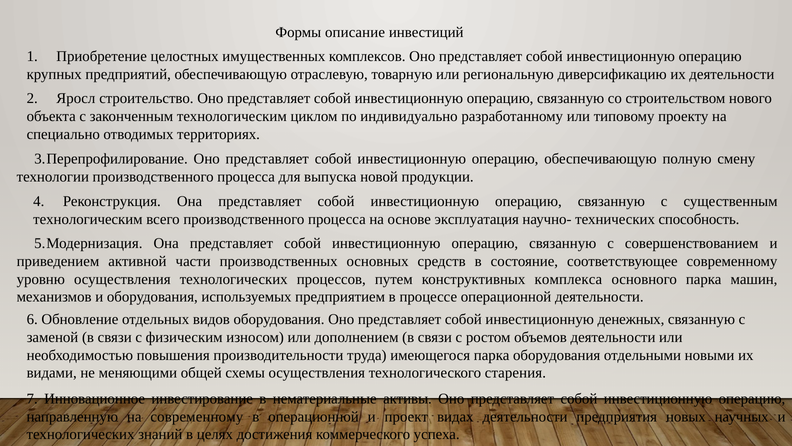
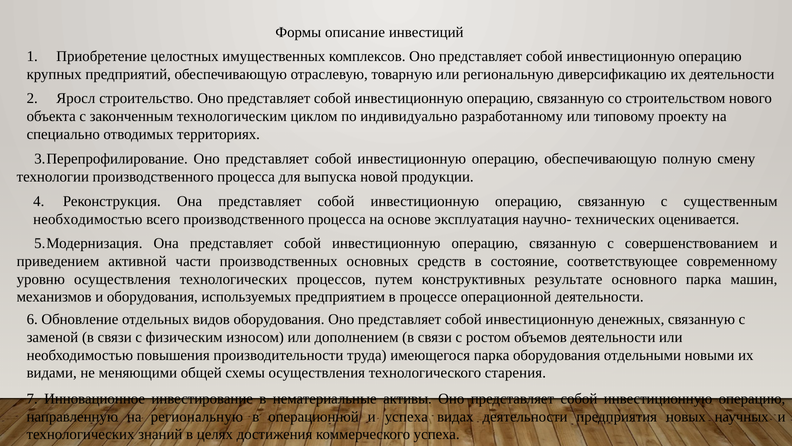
технологическим: технологическим -> необходимостью (88, 219)
способность: способность -> оценивается (699, 219)
комплекса: комплекса -> результате (568, 279)
на современному: современному -> региональную (197, 416)
и проект: проект -> успеха (406, 416)
